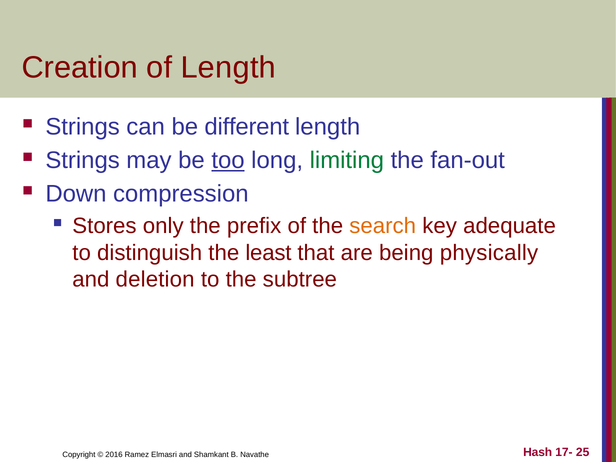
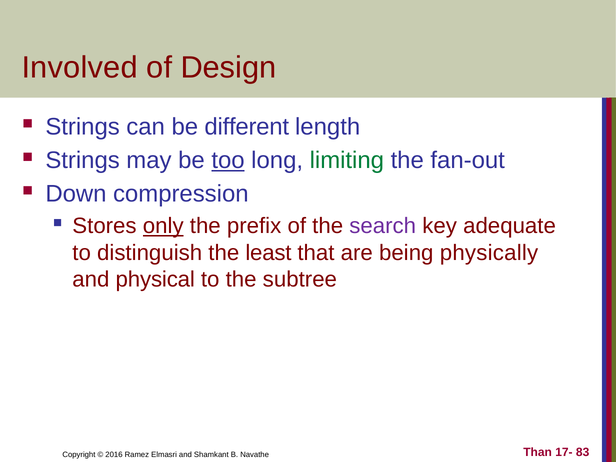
Creation: Creation -> Involved (80, 68)
of Length: Length -> Design (228, 68)
only underline: none -> present (163, 226)
search colour: orange -> purple (383, 226)
deletion: deletion -> physical (155, 279)
Hash: Hash -> Than (538, 453)
25: 25 -> 83 (583, 453)
